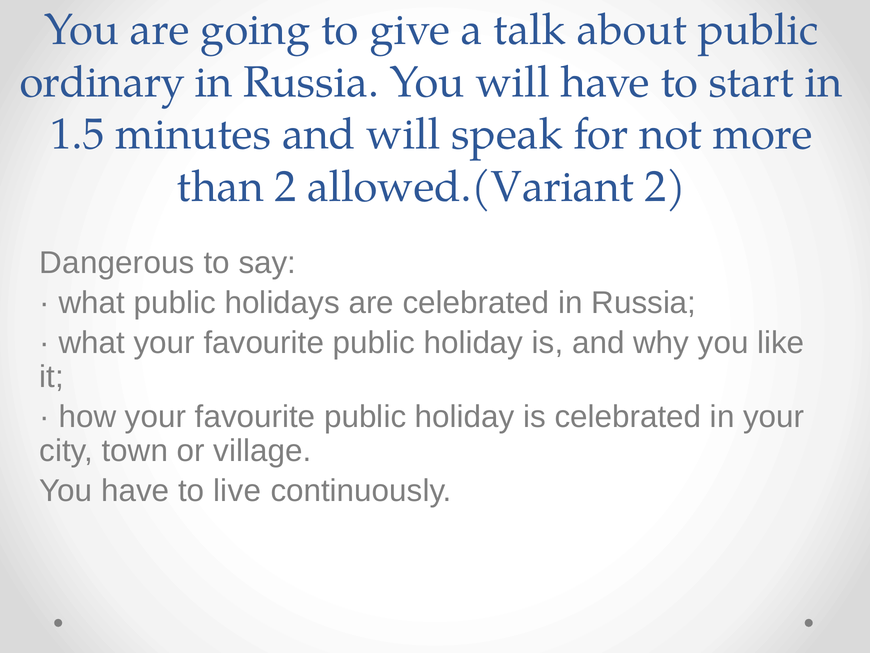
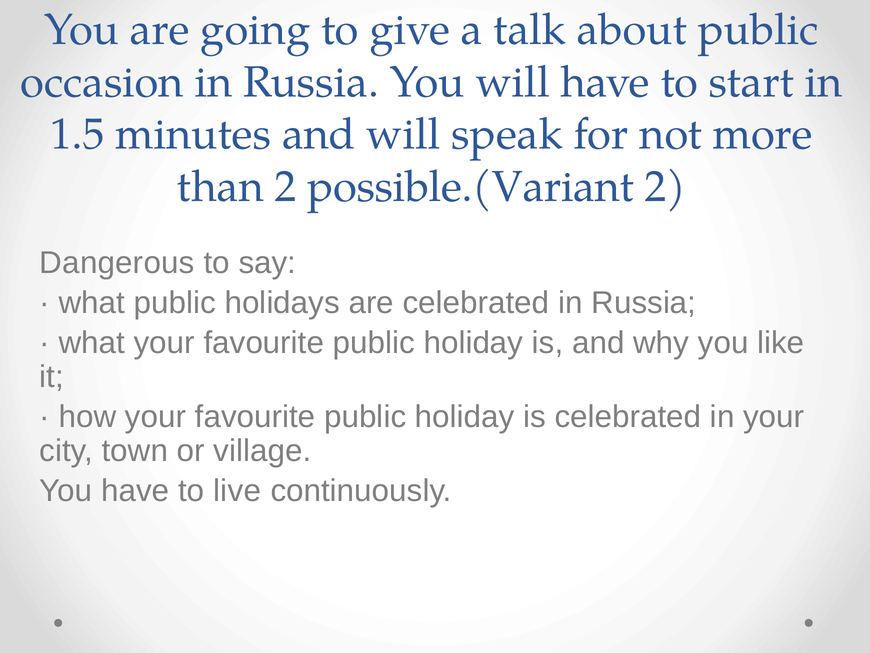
ordinary: ordinary -> occasion (102, 82)
allowed.(Variant: allowed.(Variant -> possible.(Variant (471, 187)
